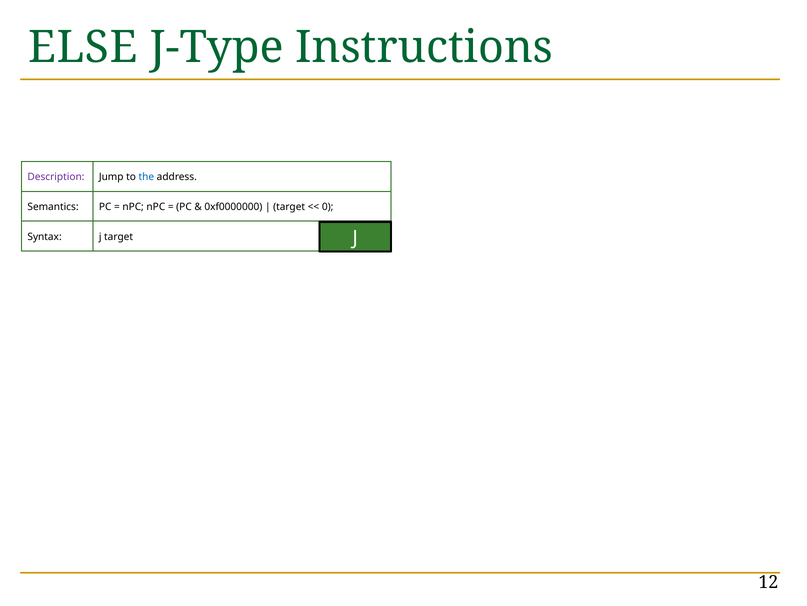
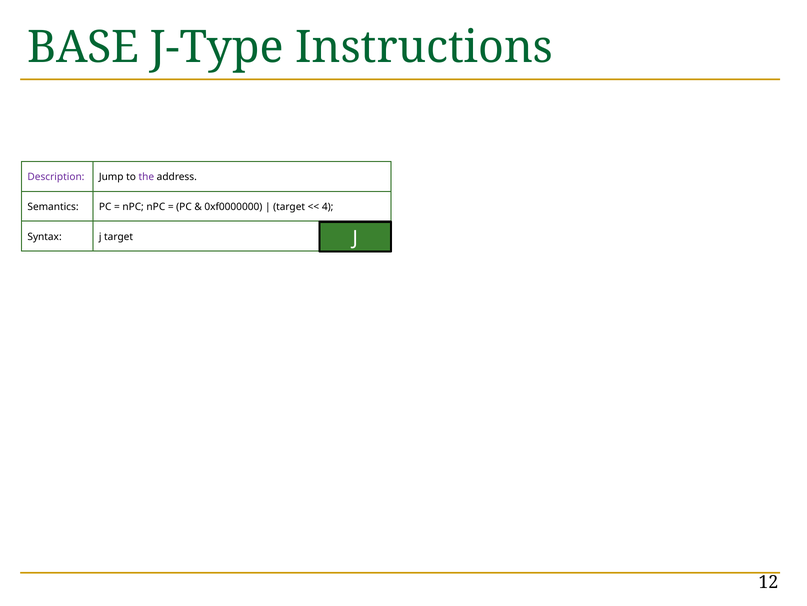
ELSE: ELSE -> BASE (83, 48)
the colour: blue -> purple (146, 177)
0: 0 -> 4 (328, 207)
